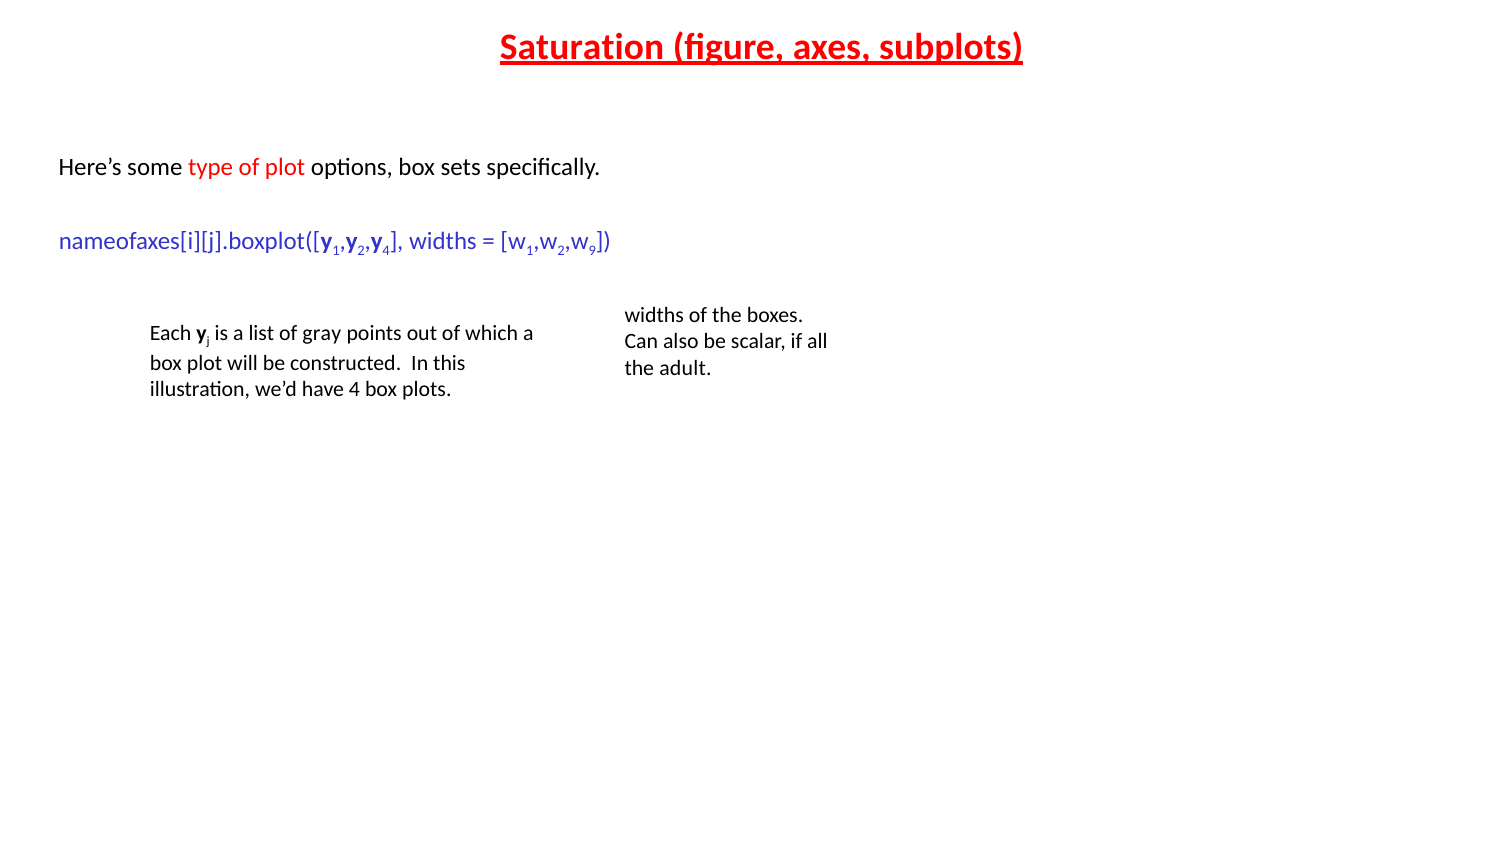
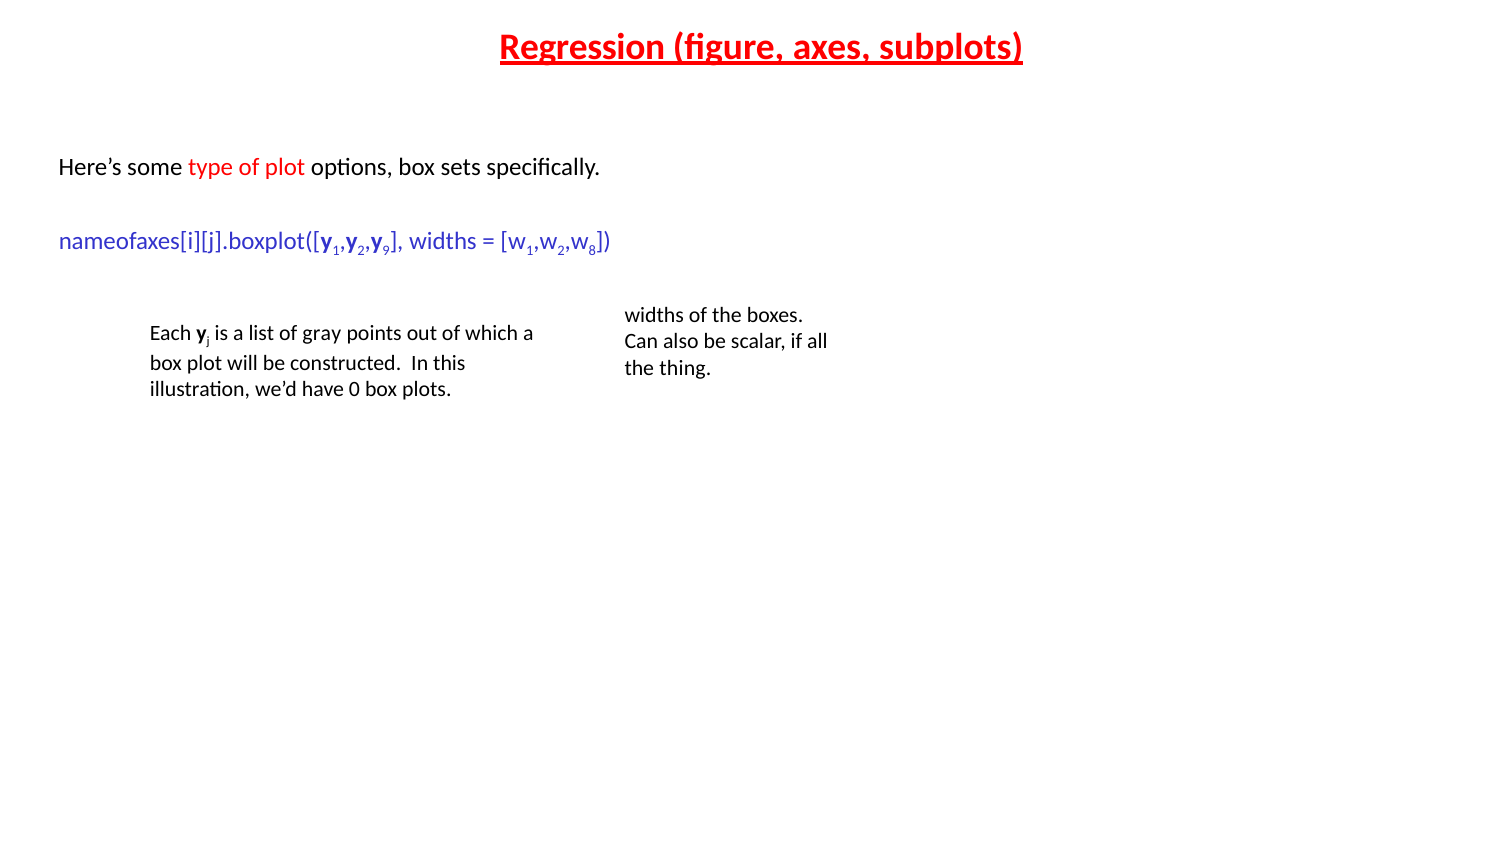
Saturation: Saturation -> Regression (582, 47)
4: 4 -> 9 (386, 251)
9: 9 -> 8 (592, 251)
adult: adult -> thing (685, 368)
have 4: 4 -> 0 (354, 390)
